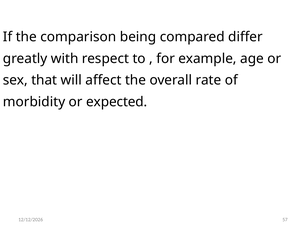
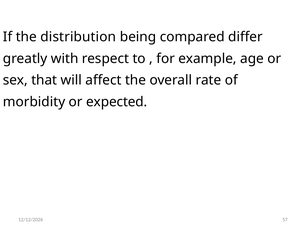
comparison: comparison -> distribution (78, 37)
